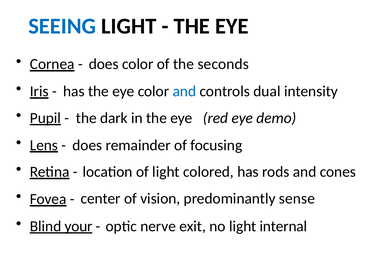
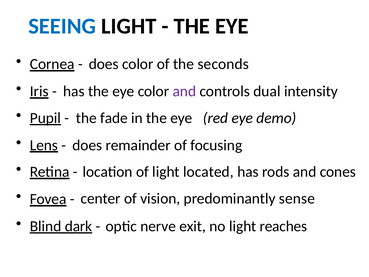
and colour: blue -> purple (184, 91)
dark: dark -> fade (114, 118)
colored: colored -> located (208, 172)
your: your -> dark (79, 226)
internal: internal -> reaches (283, 226)
